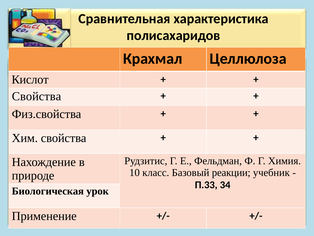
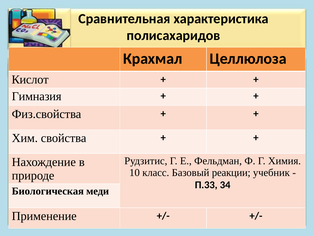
Свойства: Свойства -> Гимназия (37, 96)
урок: урок -> меди (98, 191)
